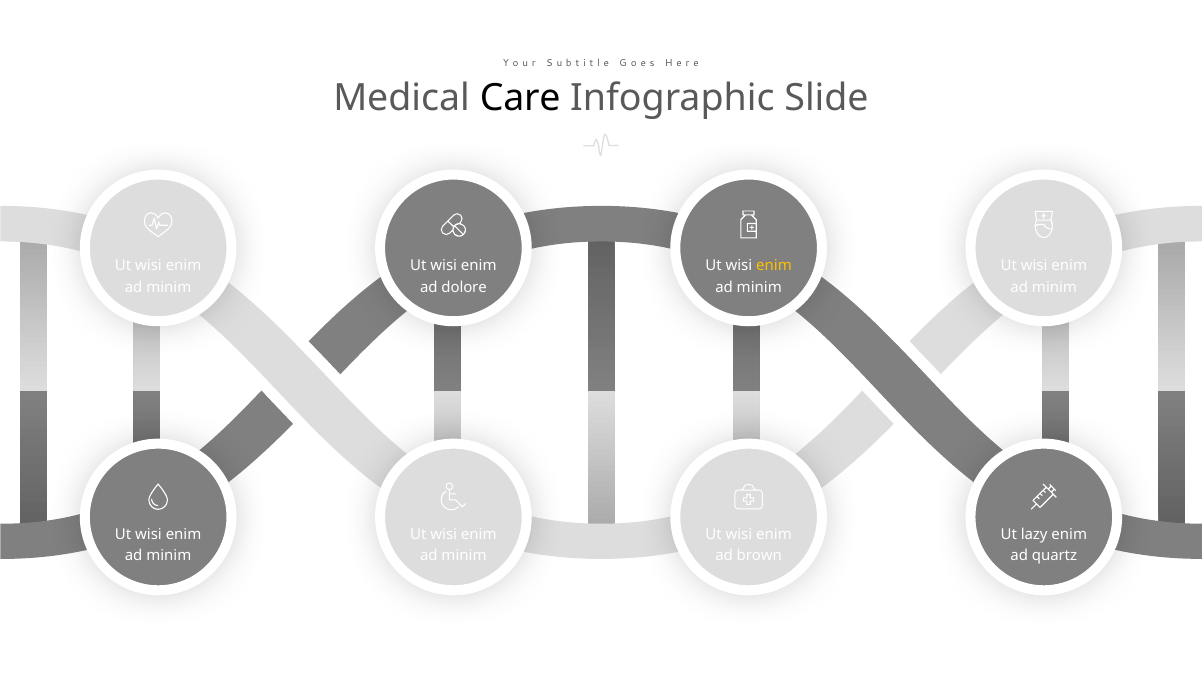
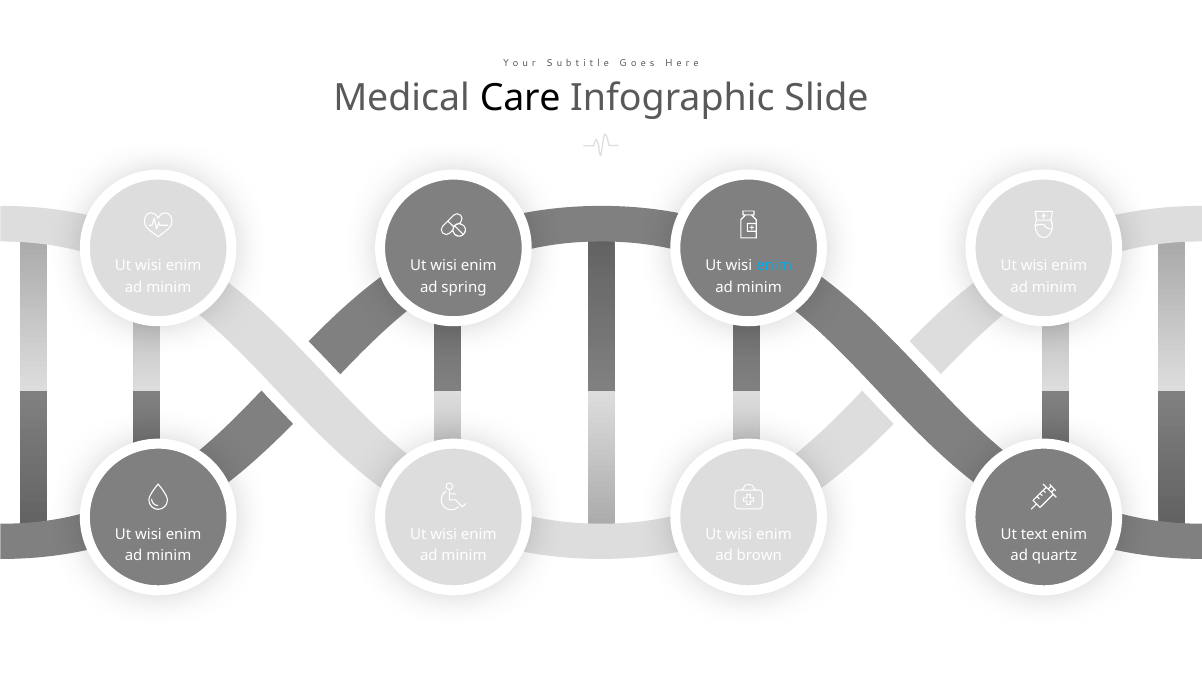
enim colour: yellow -> light blue (774, 266)
dolore: dolore -> spring (464, 287)
lazy: lazy -> text (1034, 534)
